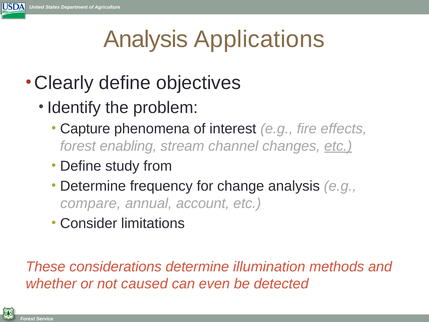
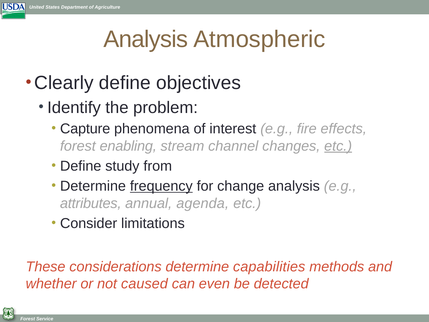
Applications: Applications -> Atmospheric (259, 39)
frequency underline: none -> present (161, 186)
compare: compare -> attributes (91, 203)
account: account -> agenda (203, 203)
illumination: illumination -> capabilities (269, 267)
